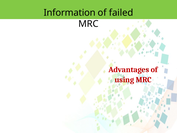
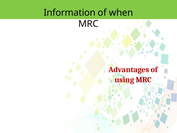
failed: failed -> when (121, 13)
